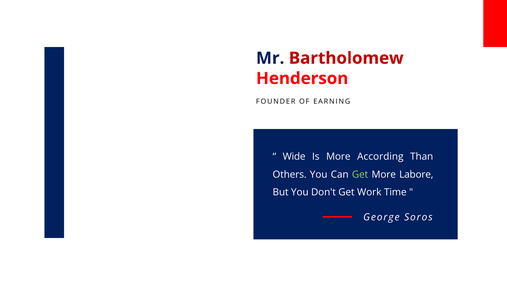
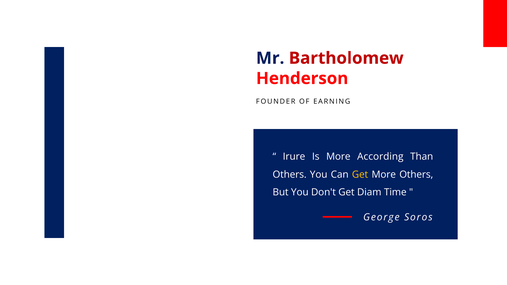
Wide: Wide -> Irure (294, 157)
Get colour: light green -> yellow (360, 175)
More Labore: Labore -> Others (416, 175)
Work: Work -> Diam (369, 192)
